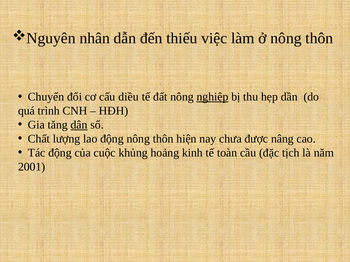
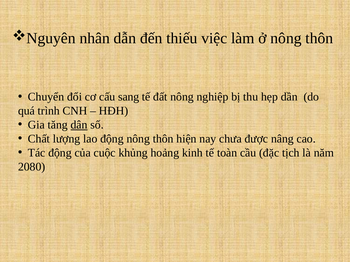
diều: diều -> sang (129, 97)
nghiệp underline: present -> none (212, 97)
2001: 2001 -> 2080 (32, 167)
